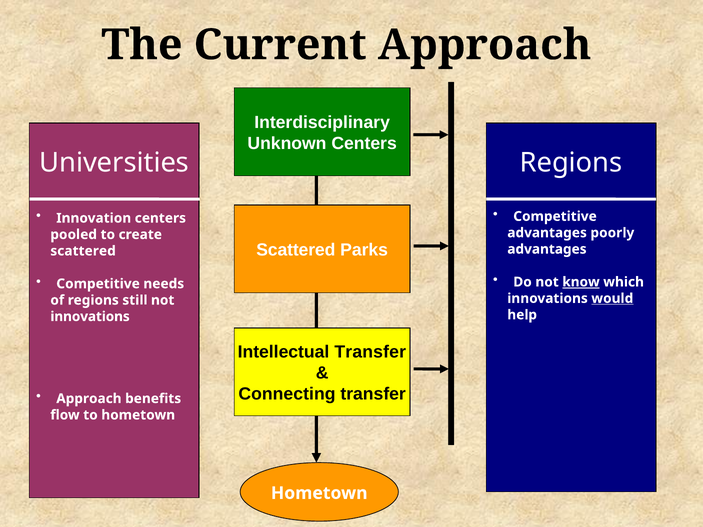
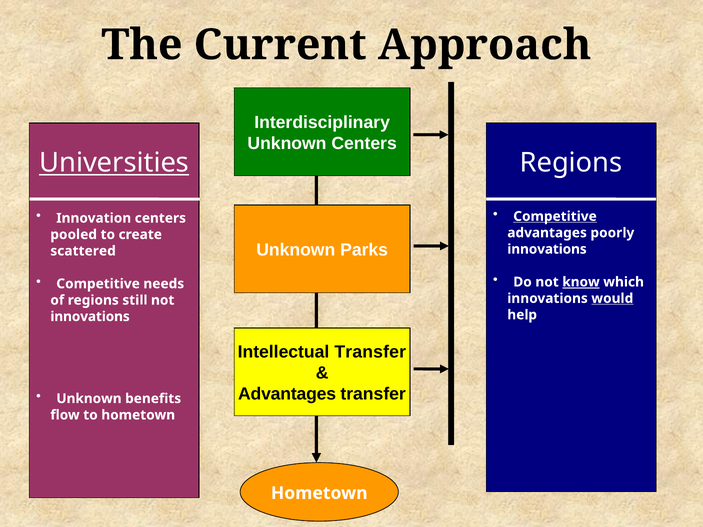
Universities underline: none -> present (114, 163)
Competitive underline: none -> present (555, 216)
Scattered: Scattered -> Unknown (296, 250)
advantages: advantages -> innovations (547, 249)
Connecting: Connecting -> Advantages (287, 394)
Approach: Approach -> Unknown (89, 399)
